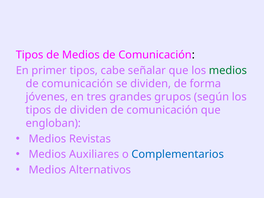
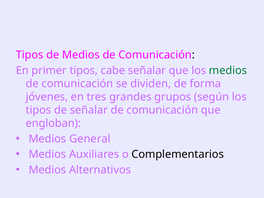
de dividen: dividen -> señalar (89, 110)
Revistas: Revistas -> General (90, 139)
Complementarios colour: blue -> black (178, 154)
